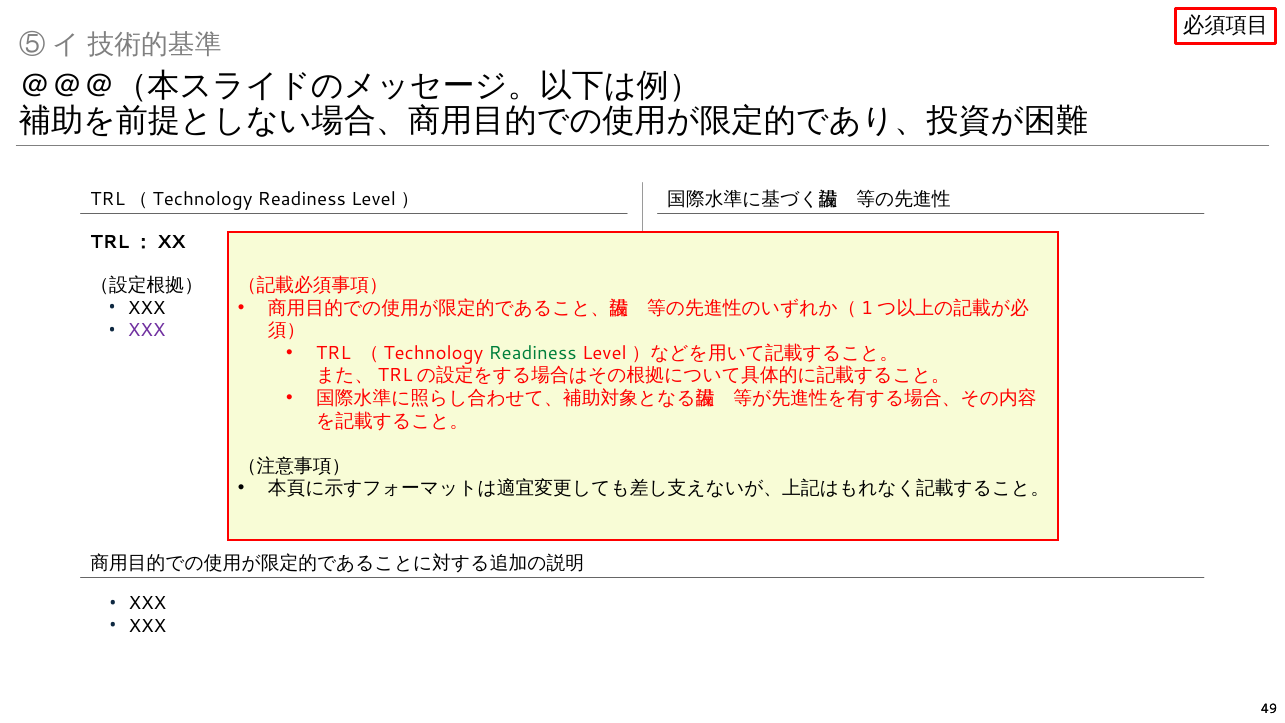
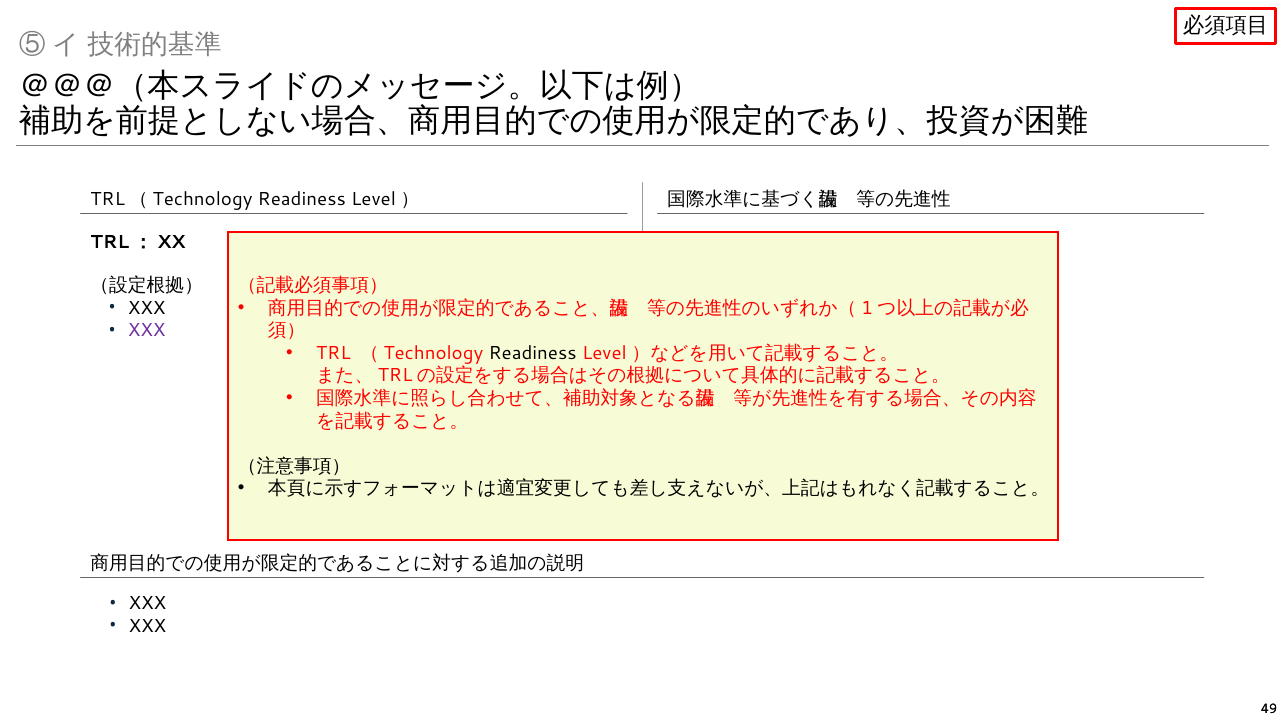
Readiness colour: green -> black (533, 353)
